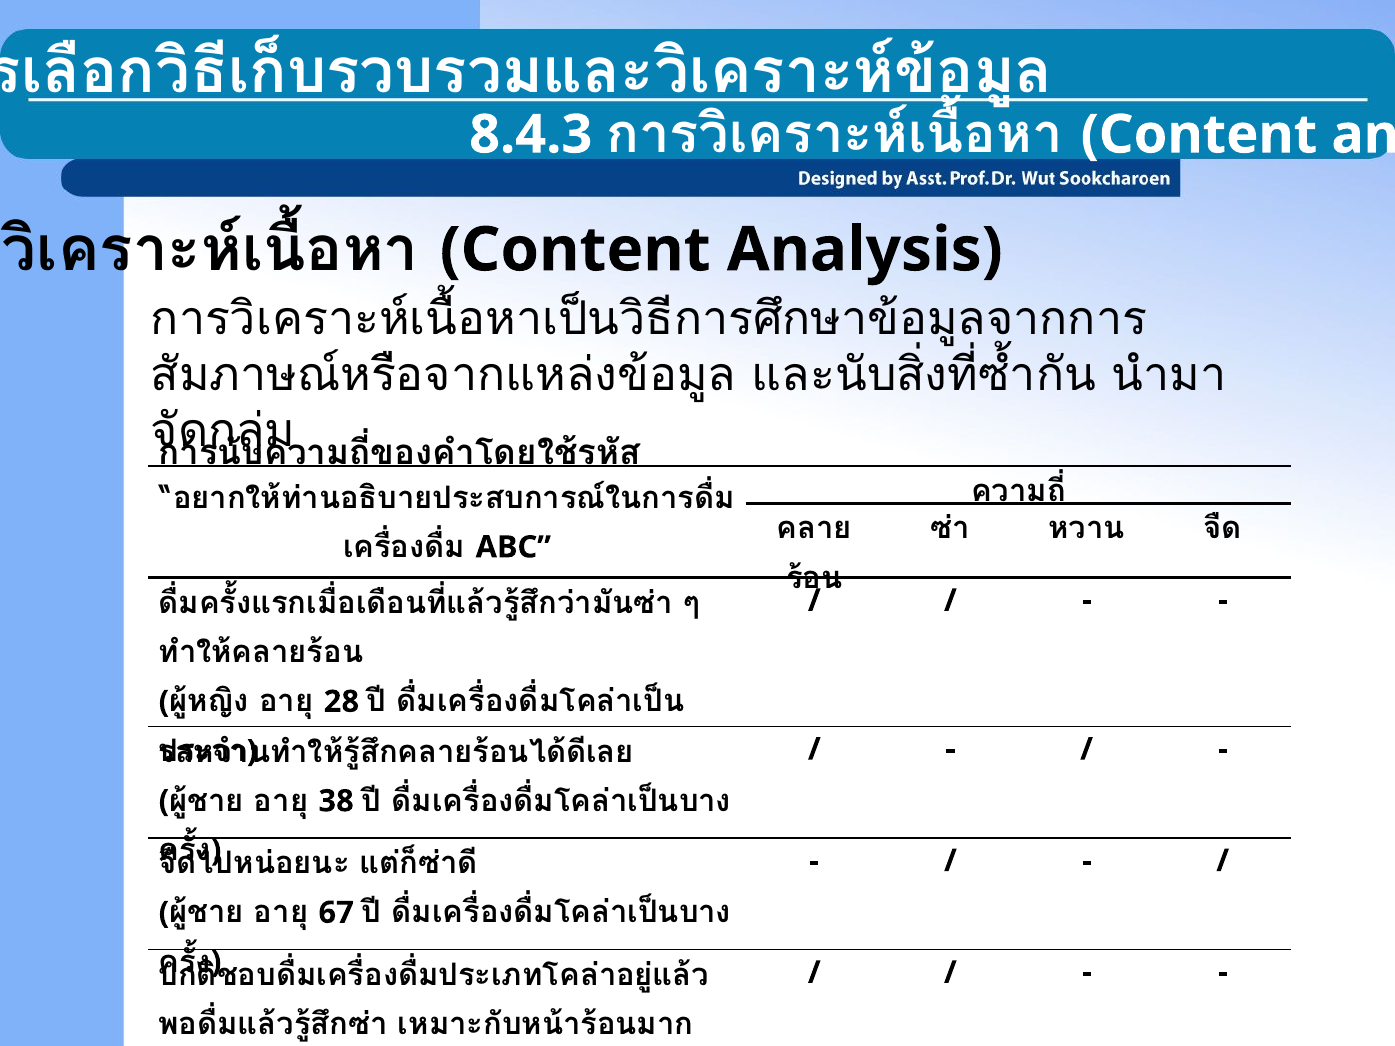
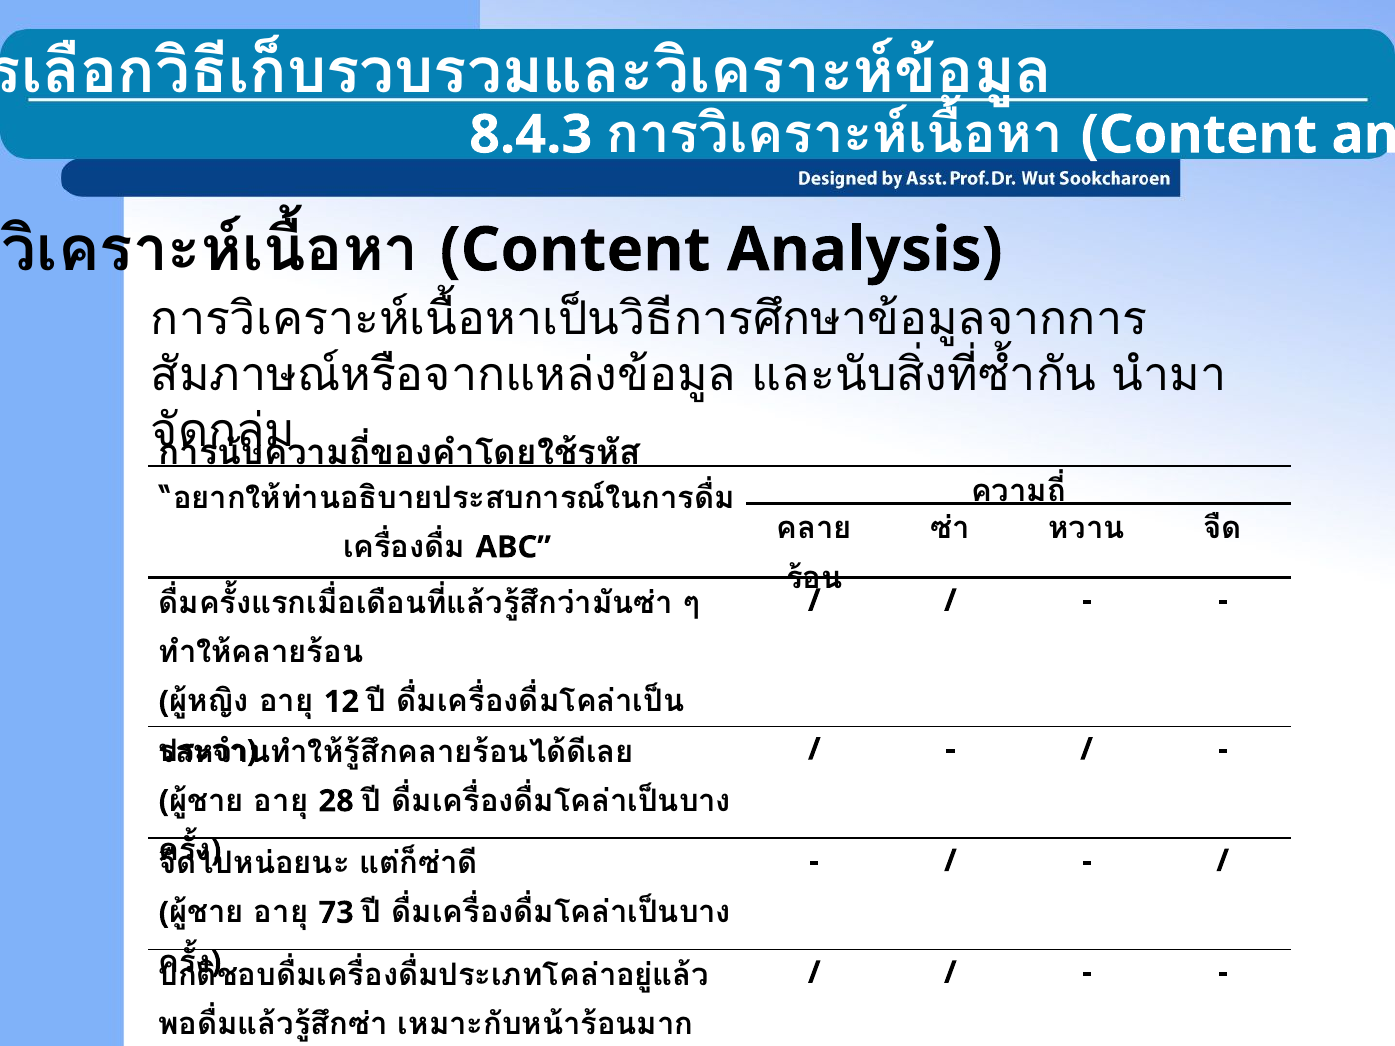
28: 28 -> 12 (341, 702)
38: 38 -> 28 (336, 801)
67: 67 -> 73 (336, 913)
